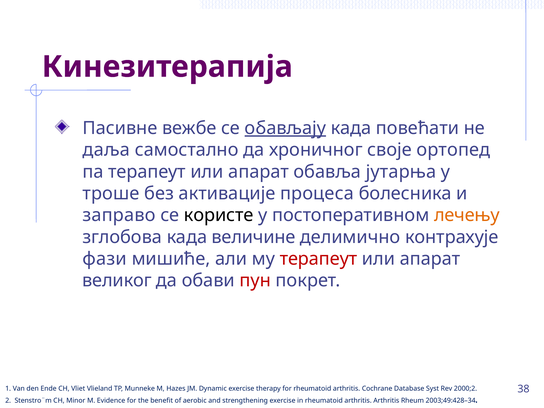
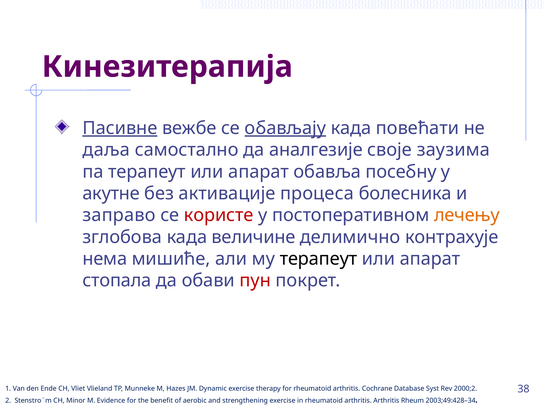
Пасивне underline: none -> present (120, 128)
хроничног: хроничног -> аналгезије (316, 150)
ортопед: ортопед -> заузима (453, 150)
јутарња: јутарња -> посебну (401, 172)
троше: троше -> акутне (111, 193)
користе colour: black -> red (219, 215)
фази: фази -> нема (105, 259)
терапеут colour: red -> black (319, 259)
великог: великог -> стопала (117, 281)
